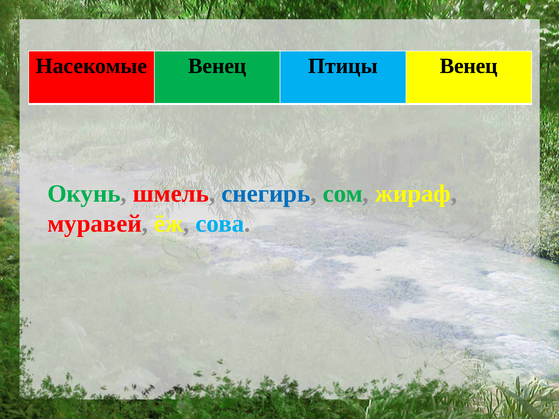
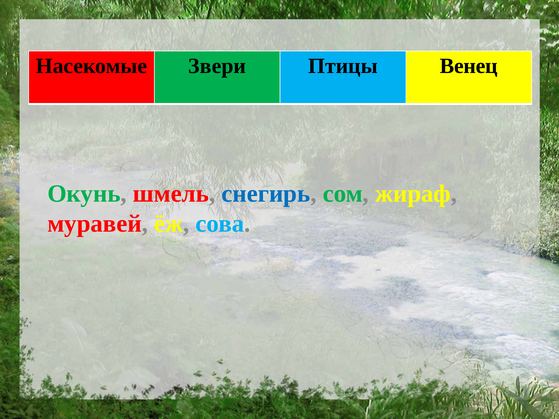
Насекомые Венец: Венец -> Звери (217, 66)
